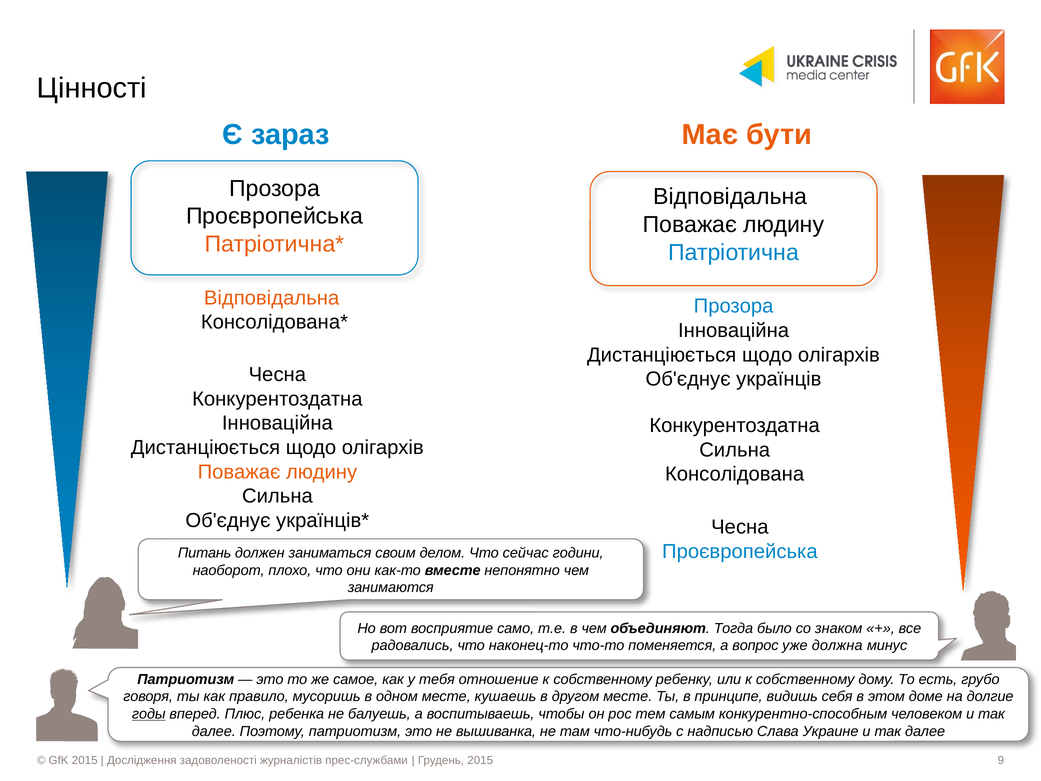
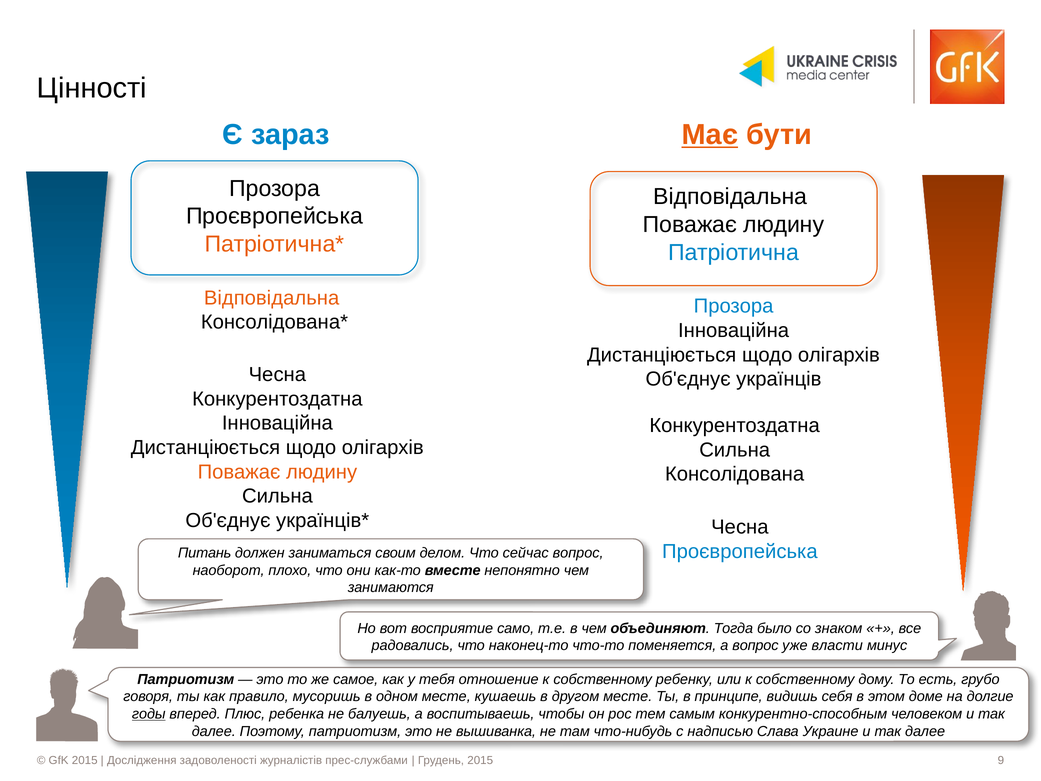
Має underline: none -> present (710, 135)
сейчас години: години -> вопрос (578, 553)
должна: должна -> власти (837, 645)
